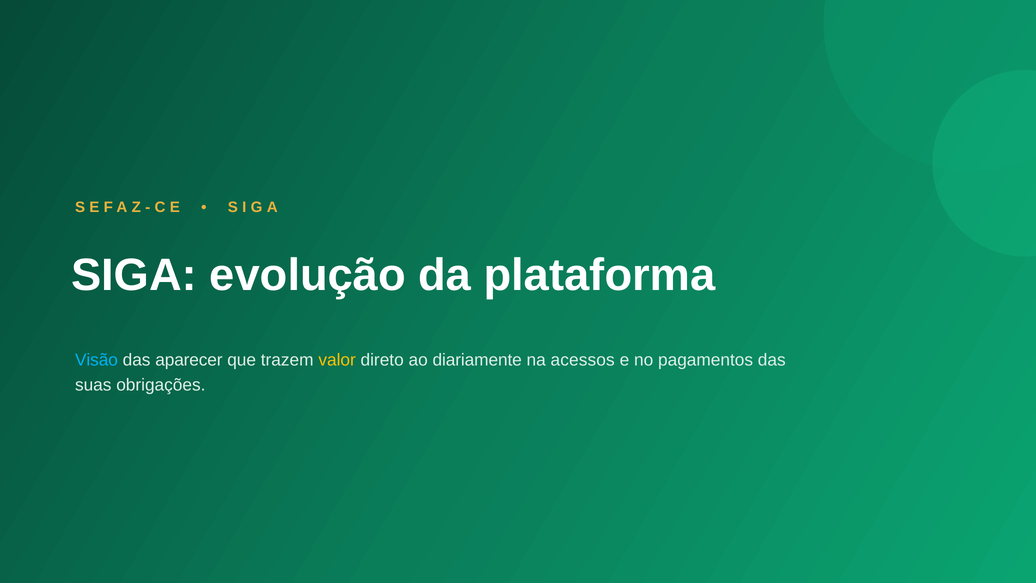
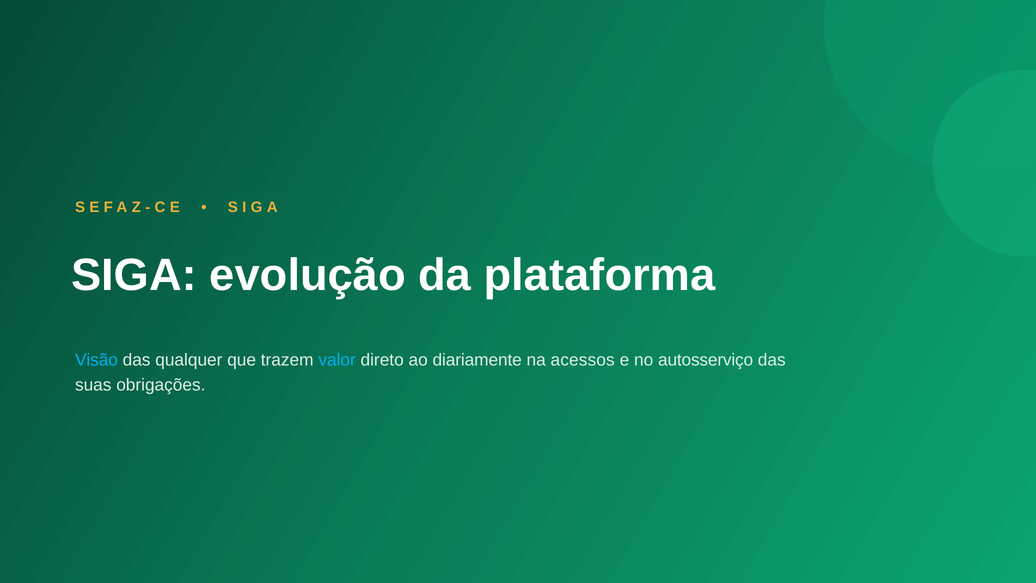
aparecer: aparecer -> qualquer (189, 360)
valor colour: yellow -> light blue (337, 360)
pagamentos: pagamentos -> autosserviço (706, 360)
